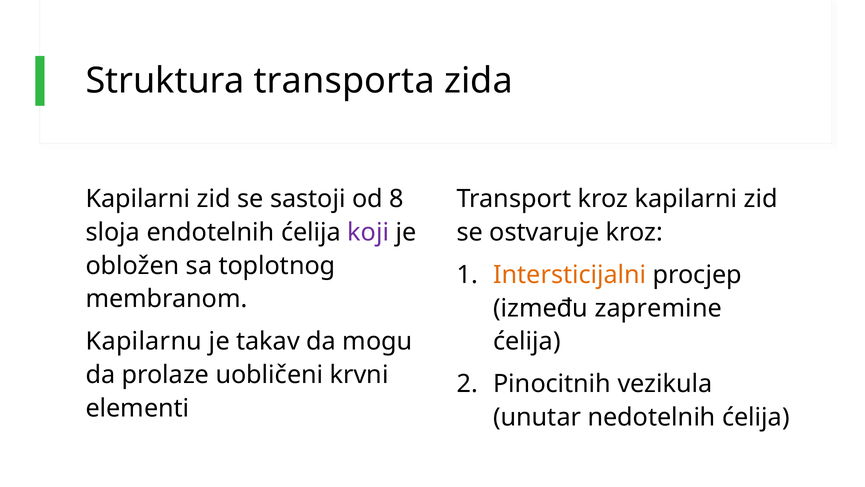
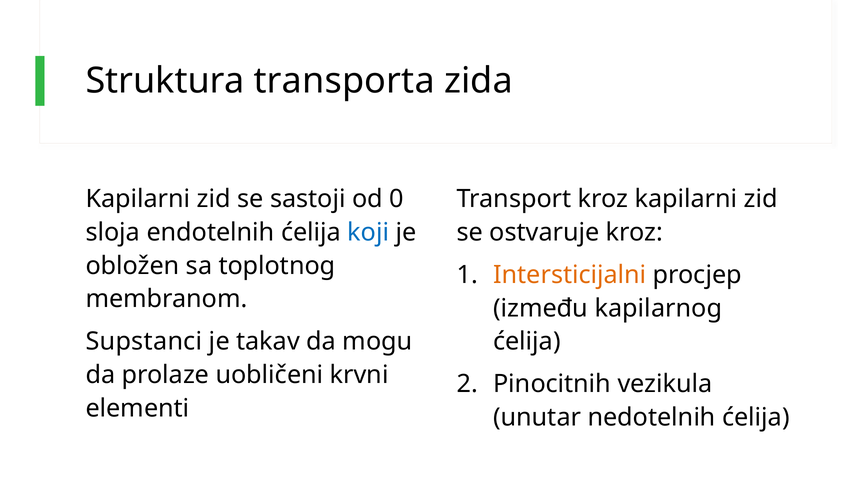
8: 8 -> 0 (397, 199)
koji colour: purple -> blue (368, 232)
zapremine: zapremine -> kapilarnog (658, 308)
Kapilarnu: Kapilarnu -> Supstanci (144, 341)
